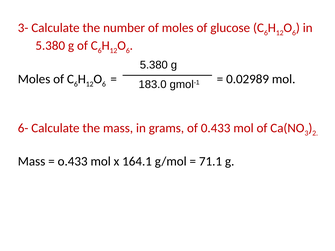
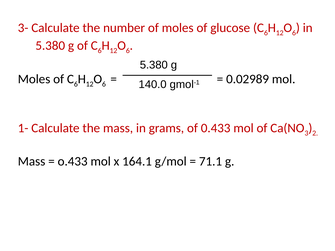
183.0: 183.0 -> 140.0 (153, 84)
6-: 6- -> 1- (23, 128)
